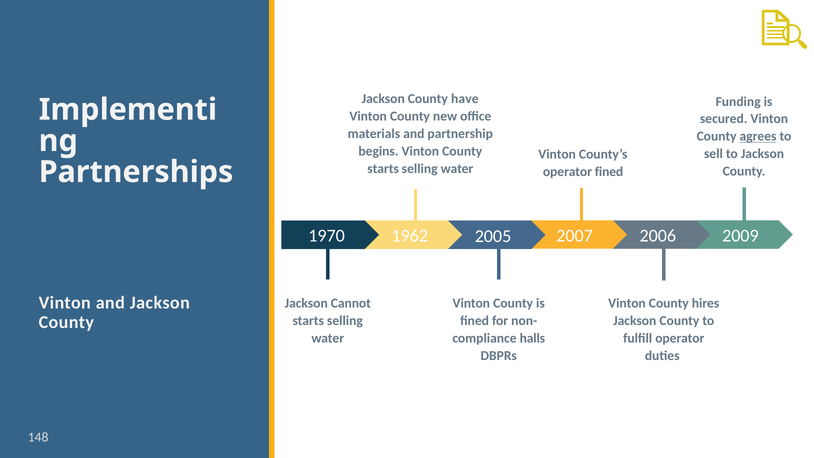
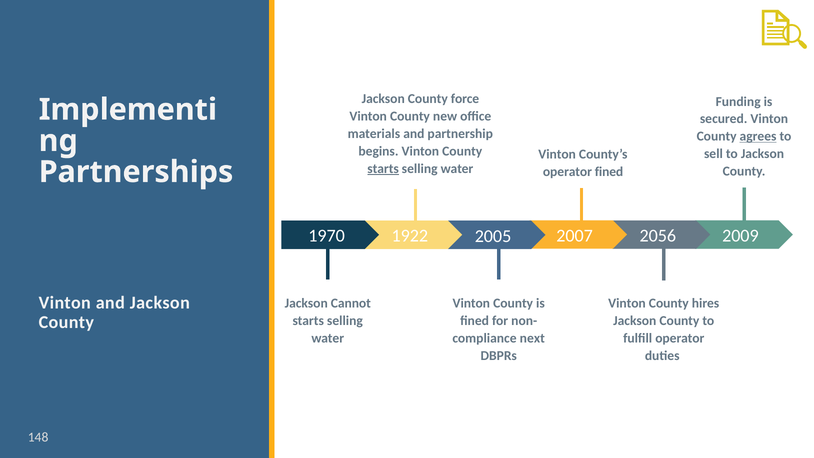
have: have -> force (465, 99)
starts underline: none -> present (383, 169)
2006: 2006 -> 2056 (658, 236)
1962: 1962 -> 1922 (410, 236)
halls: halls -> next (532, 338)
